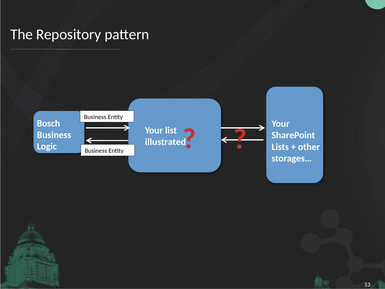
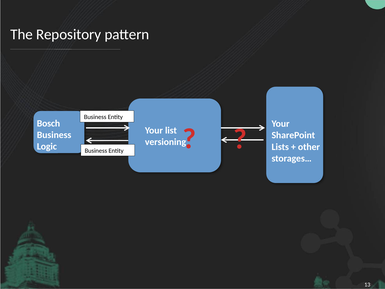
illustrated: illustrated -> versioning (166, 142)
